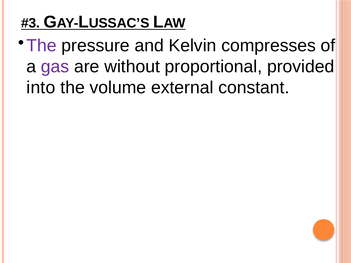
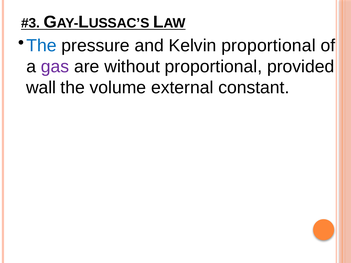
The colour: purple -> blue (41, 46)
Kelvin compresses: compresses -> proportional (268, 46)
into: into -> wall (41, 88)
